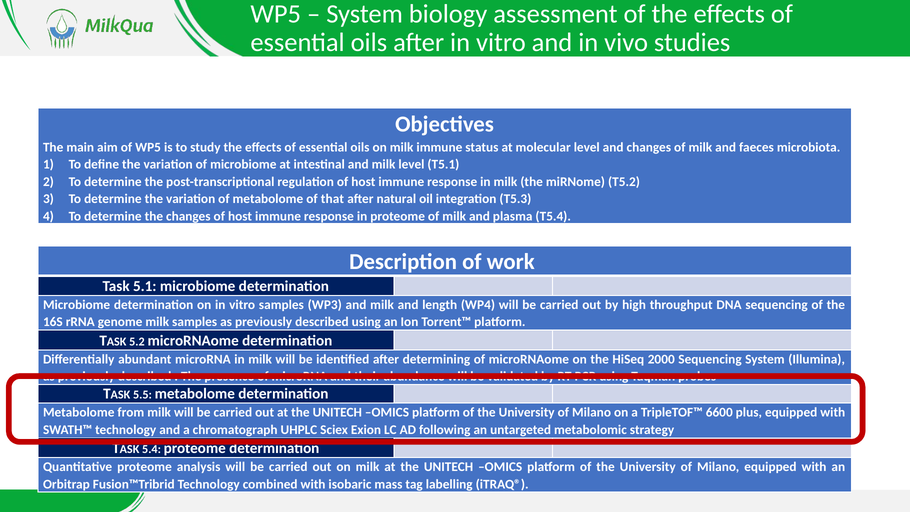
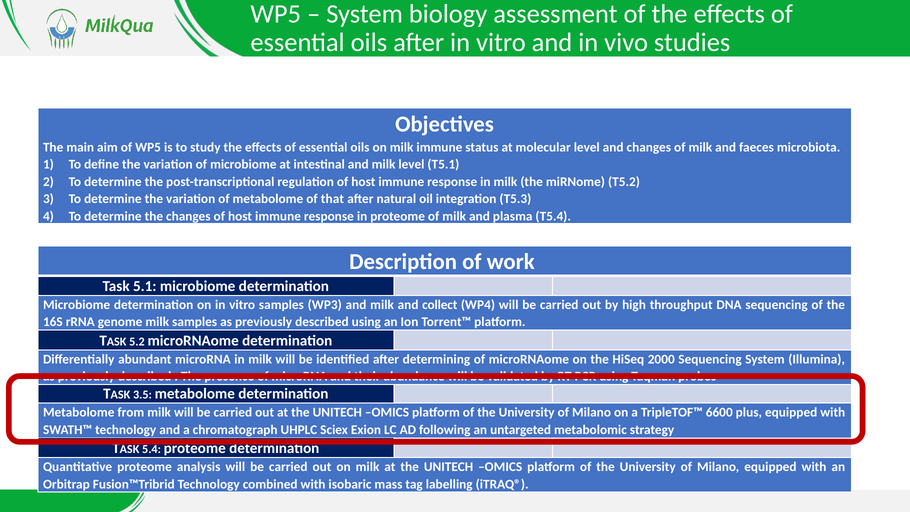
length: length -> collect (440, 305)
5.5: 5.5 -> 3.5 (142, 395)
